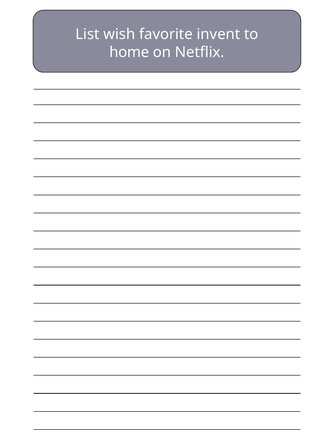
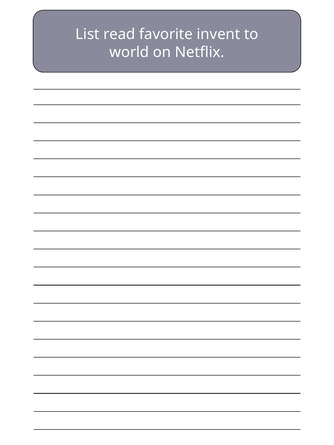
wish: wish -> read (119, 34)
home: home -> world (129, 52)
